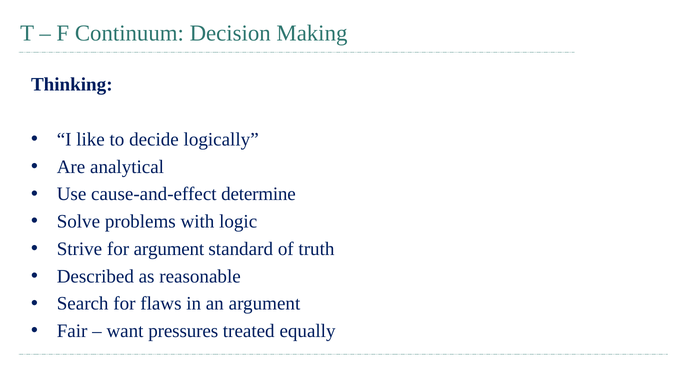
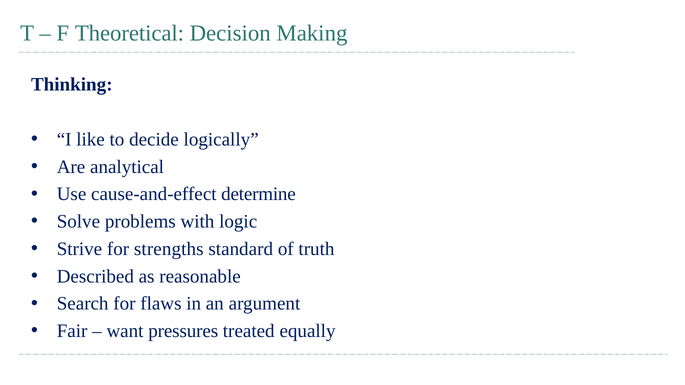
Continuum: Continuum -> Theoretical (129, 33)
for argument: argument -> strengths (169, 249)
